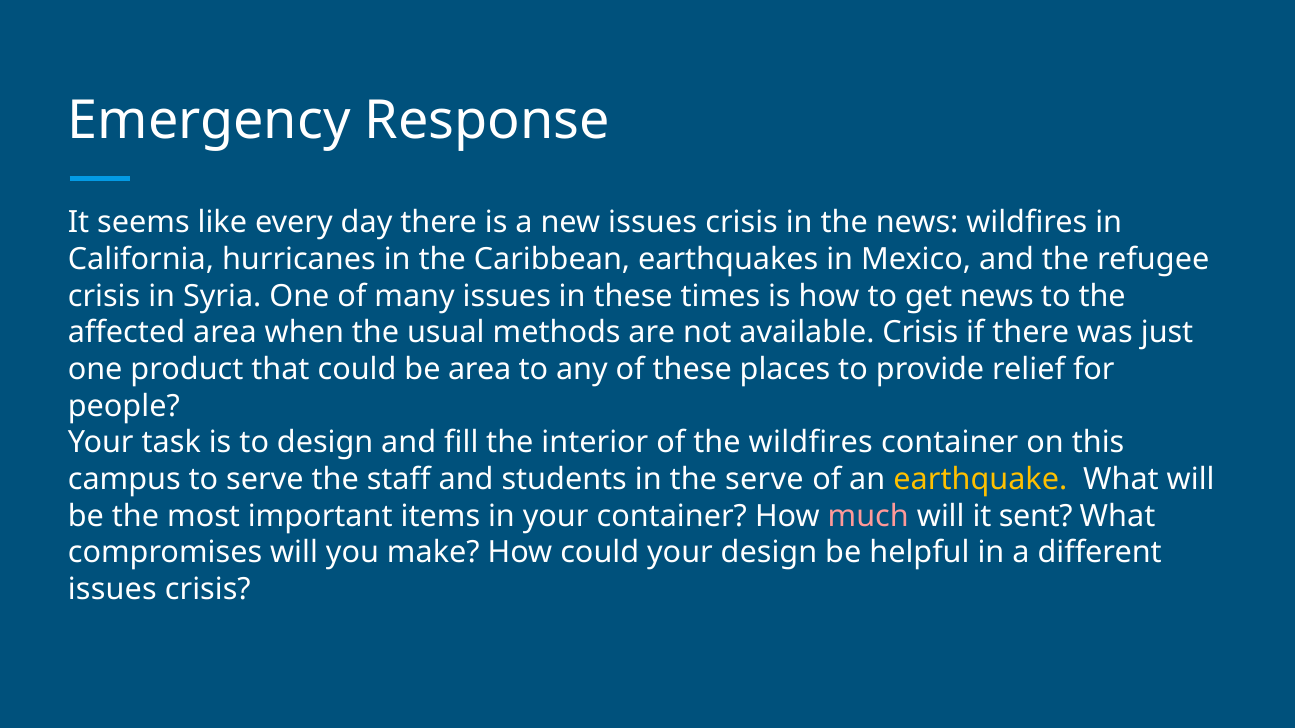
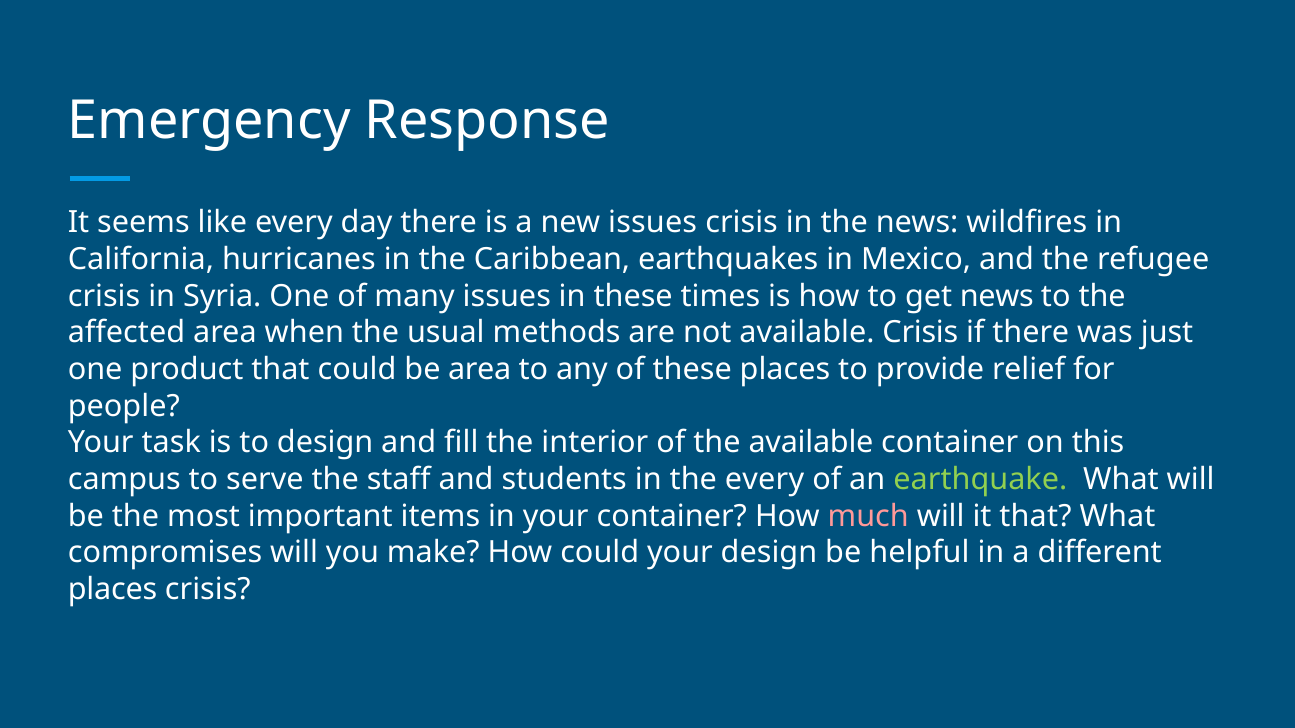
the wildfires: wildfires -> available (811, 443)
the serve: serve -> every (764, 480)
earthquake colour: yellow -> light green (980, 480)
it sent: sent -> that (1035, 517)
issues: issues -> places (113, 590)
